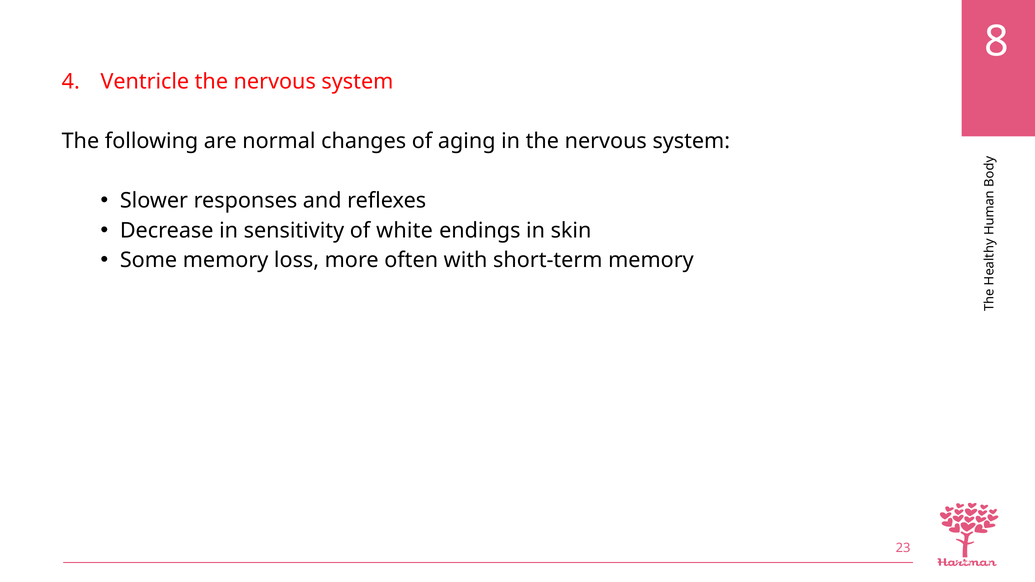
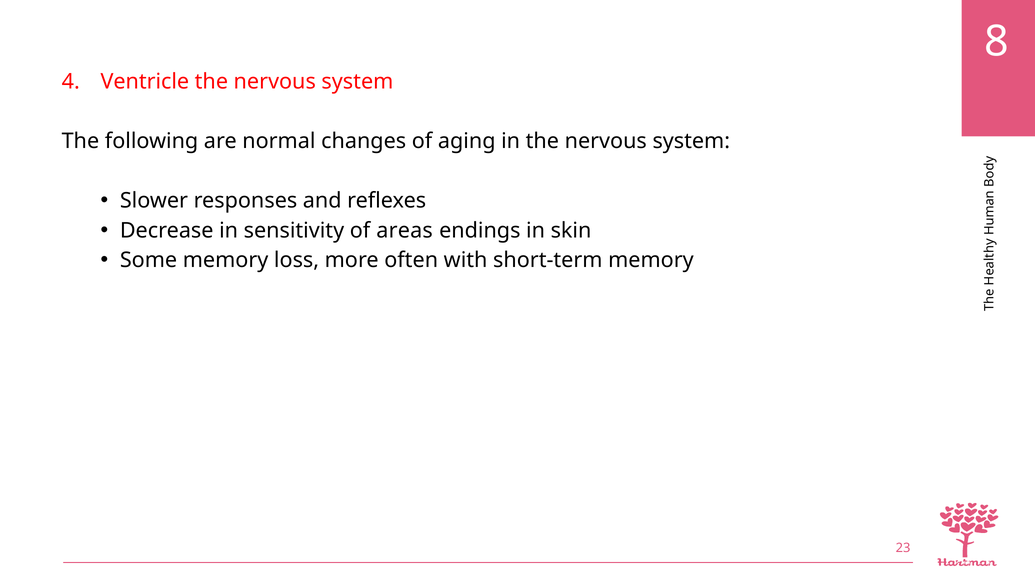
white: white -> areas (405, 230)
